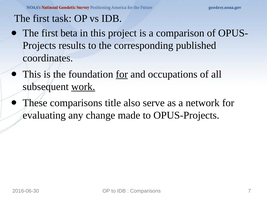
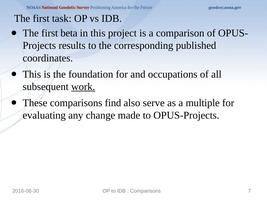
for underline: present -> none (122, 74)
title: title -> find (113, 103)
network: network -> multiple (203, 103)
